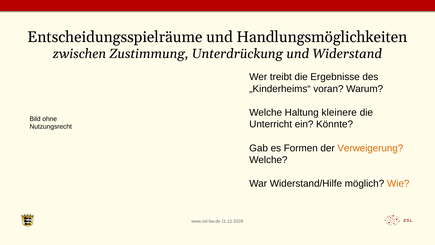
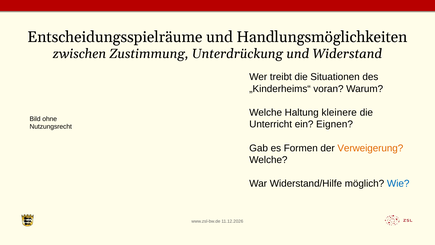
Ergebnisse: Ergebnisse -> Situationen (335, 77)
Könnte: Könnte -> Eignen (335, 124)
Wie colour: orange -> blue (398, 183)
